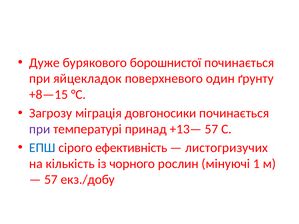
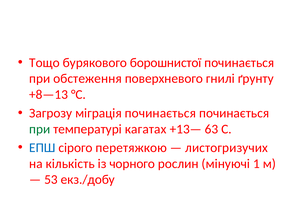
Дуже: Дуже -> Тощо (44, 63)
яйцекладок: яйцекладок -> обстеження (87, 79)
один: один -> гнилі (220, 79)
+8—15: +8—15 -> +8—13 (49, 95)
міграція довгоносики: довгоносики -> починається (160, 113)
при colour: purple -> green (40, 129)
принад: принад -> кагатах (146, 129)
+13— 57: 57 -> 63 (211, 129)
ефективність: ефективність -> перетяжкою (131, 148)
57: 57 -> 53 (51, 180)
